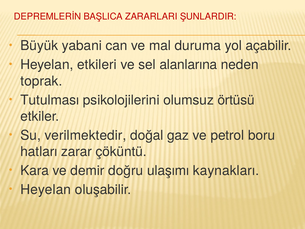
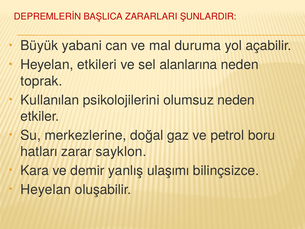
Tutulması: Tutulması -> Kullanılan (50, 100)
olumsuz örtüsü: örtüsü -> neden (236, 100)
verilmektedir: verilmektedir -> merkezlerine (85, 135)
çöküntü: çöküntü -> sayklon (121, 151)
doğru: doğru -> yanlış (126, 170)
kaynakları: kaynakları -> bilinçsizce (226, 170)
